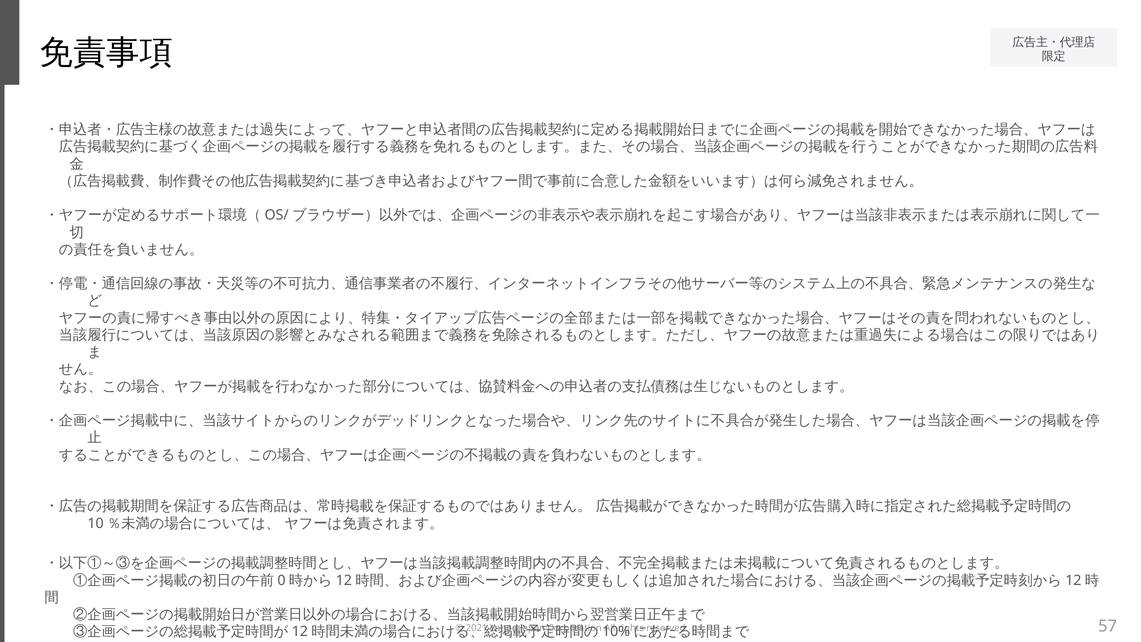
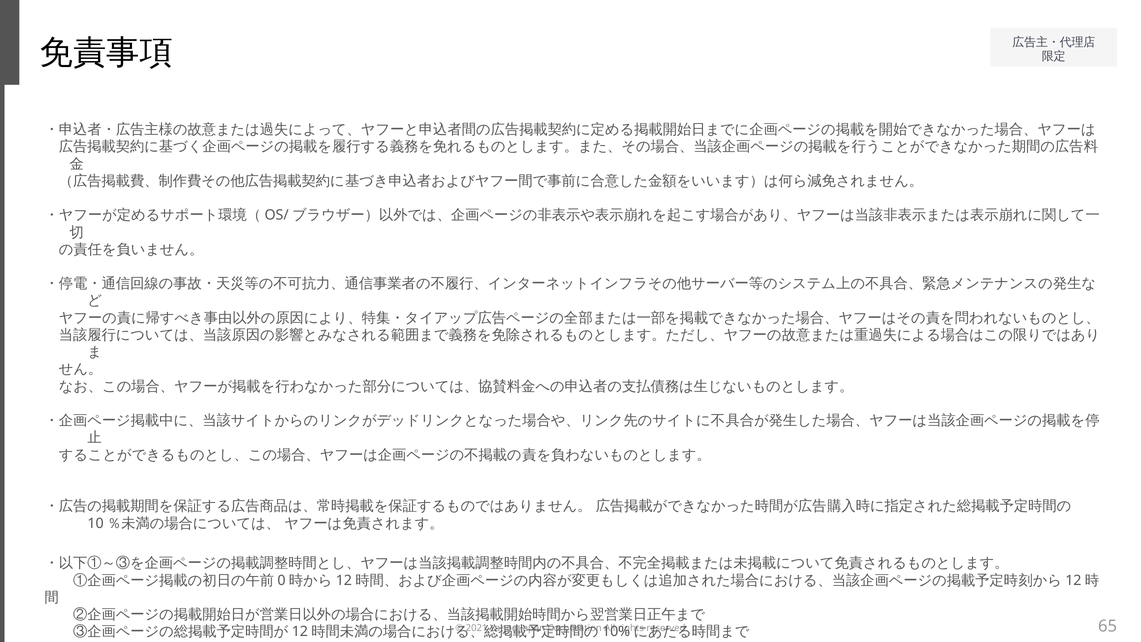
57: 57 -> 65 (1108, 626)
